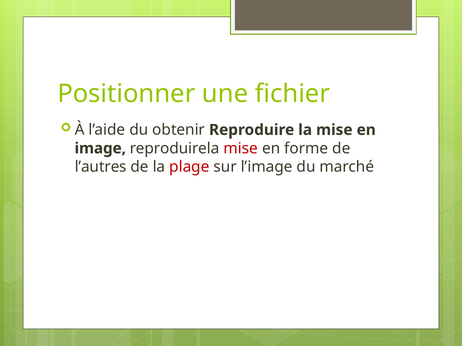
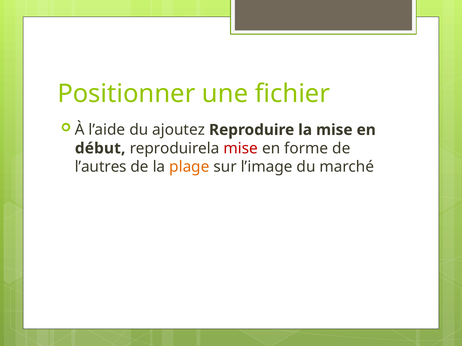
obtenir: obtenir -> ajoutez (179, 130)
image: image -> début (100, 149)
plage colour: red -> orange (189, 167)
